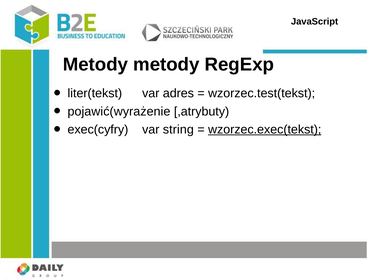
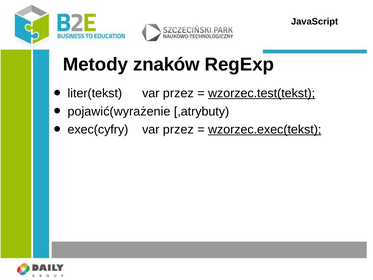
Metody metody: metody -> znaków (166, 64)
adres: adres -> przez (178, 93)
wzorzec.test(tekst underline: none -> present (262, 93)
string: string -> przez (178, 129)
